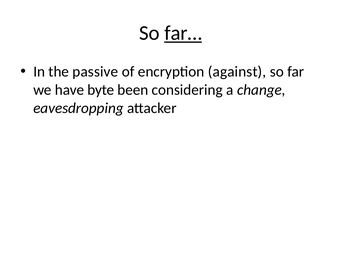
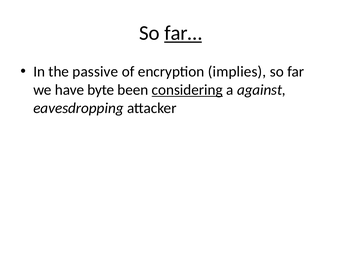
against: against -> implies (237, 72)
considering underline: none -> present (187, 90)
change: change -> against (261, 90)
